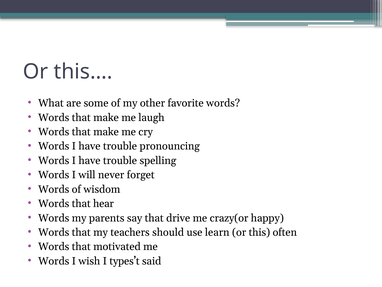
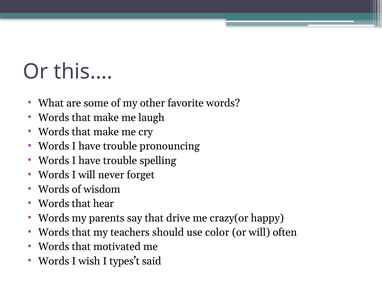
learn: learn -> color (217, 232)
or this: this -> will (259, 232)
